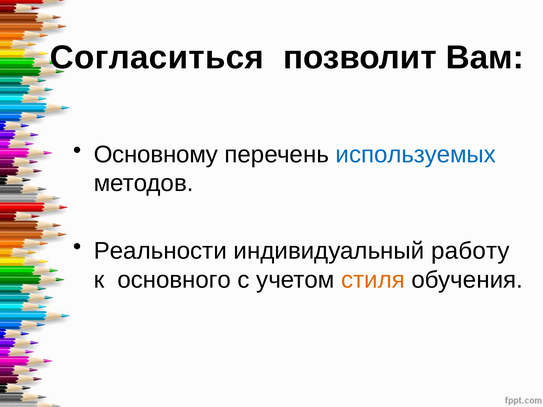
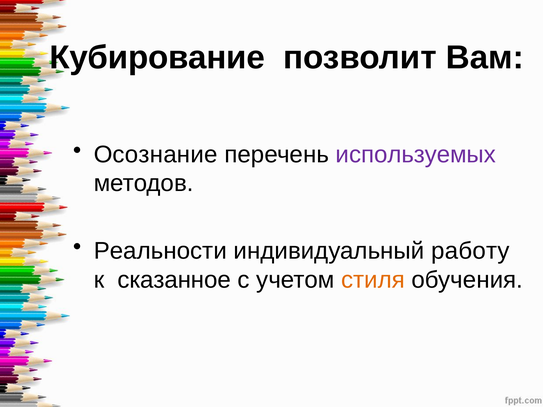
Согласиться: Согласиться -> Кубирование (157, 57)
Основному: Основному -> Осознание (156, 154)
используемых colour: blue -> purple (416, 154)
основного: основного -> сказанное (174, 280)
